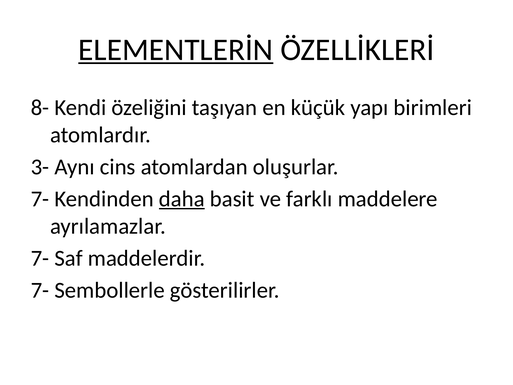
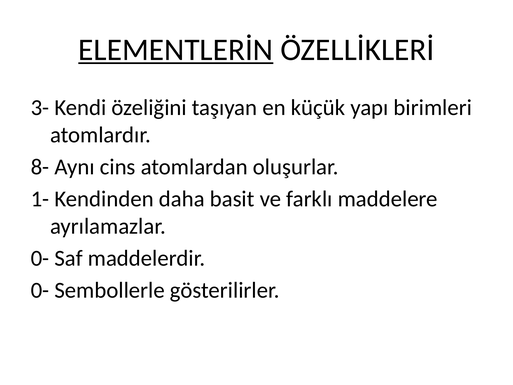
8-: 8- -> 3- (40, 108)
3-: 3- -> 8- (40, 167)
7-: 7- -> 1- (40, 199)
daha underline: present -> none (182, 199)
7-: 7- -> 0- (40, 258)
7-: 7- -> 0- (40, 290)
